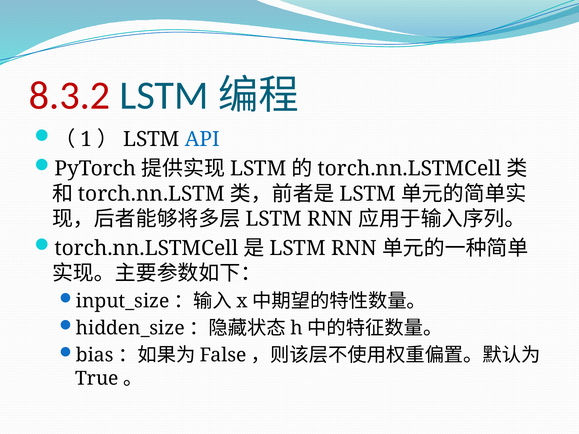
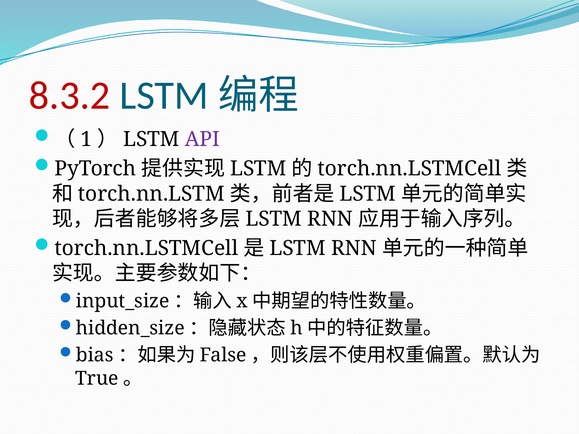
API colour: blue -> purple (202, 139)
